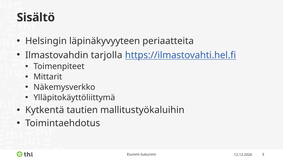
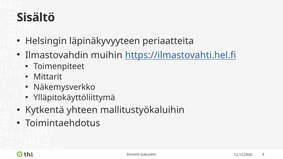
tarjolla: tarjolla -> muihin (107, 55)
tautien: tautien -> yhteen (82, 110)
